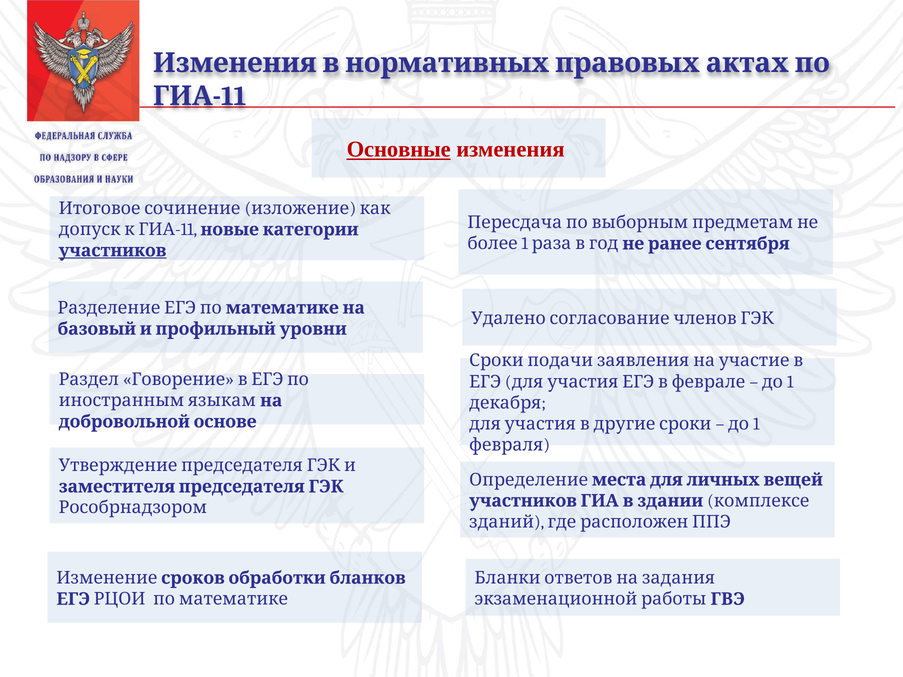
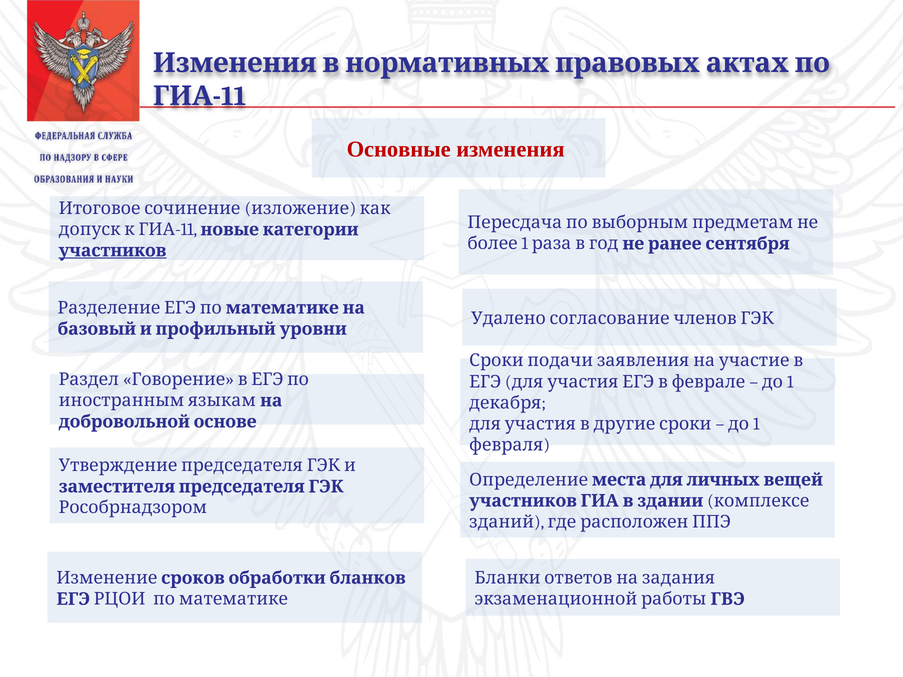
Основные underline: present -> none (399, 150)
